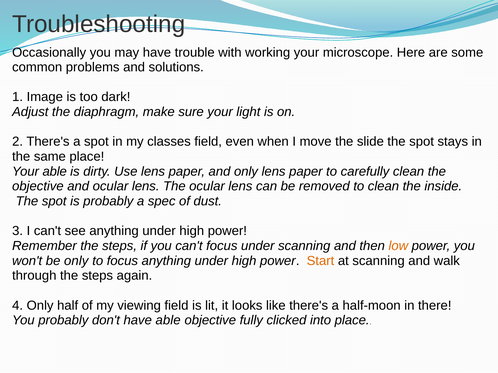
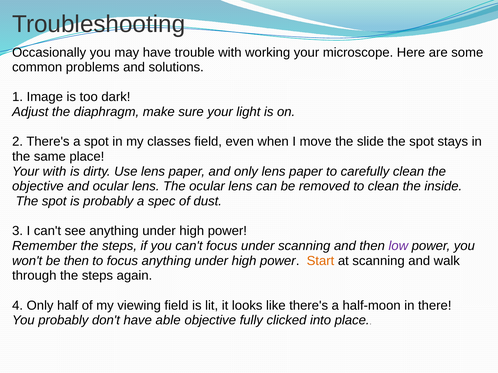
Your able: able -> with (55, 172)
low colour: orange -> purple (398, 246)
be only: only -> then (76, 261)
